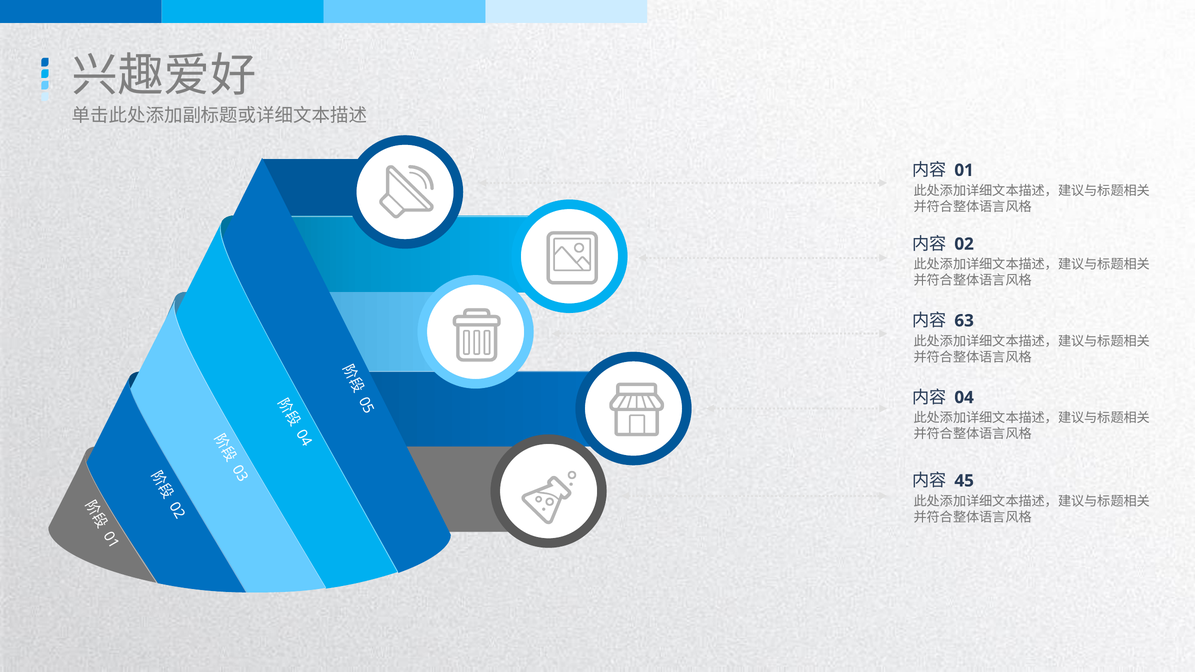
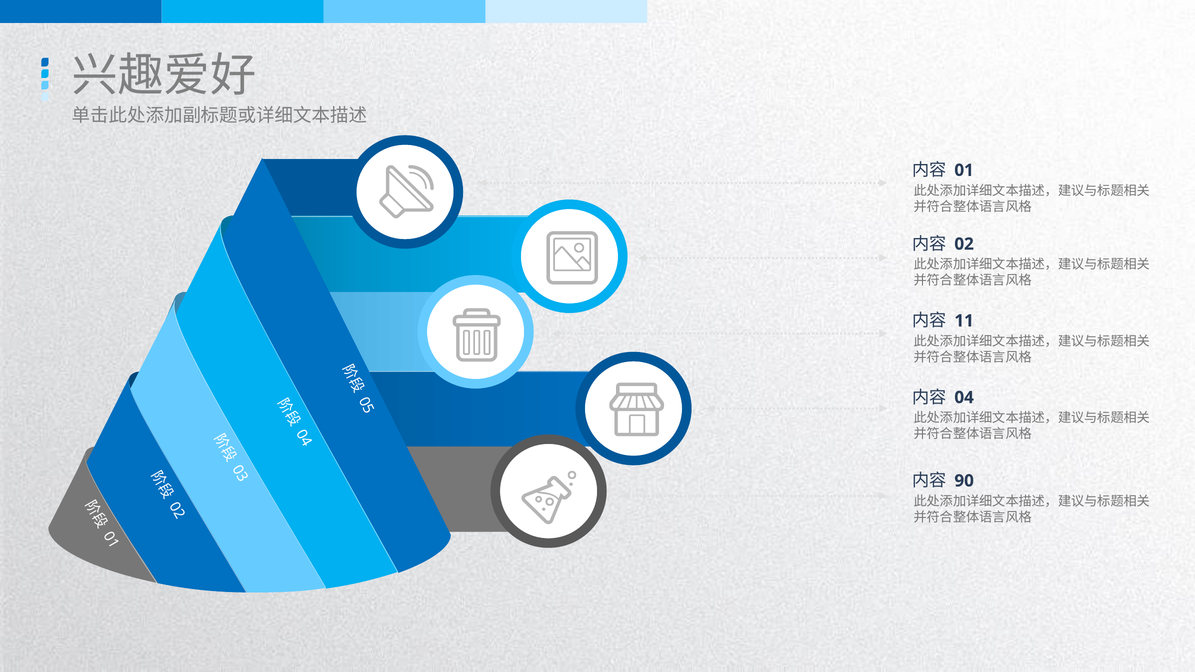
63: 63 -> 11 (964, 321)
45: 45 -> 90 (964, 481)
